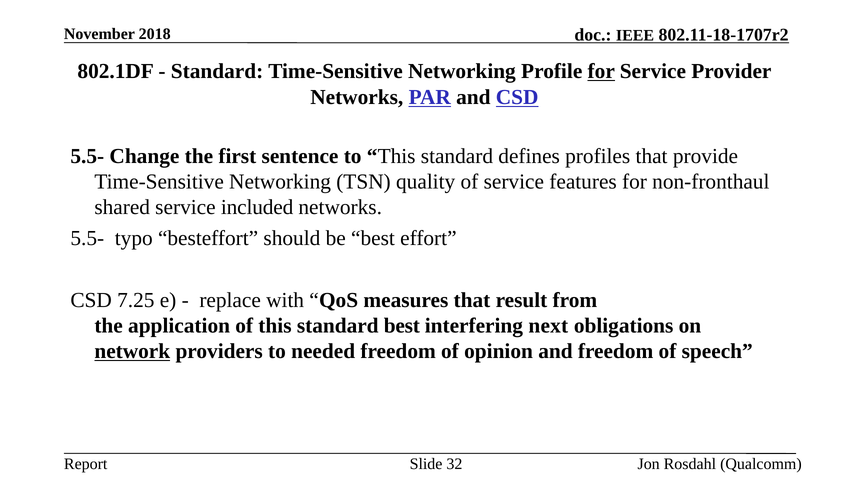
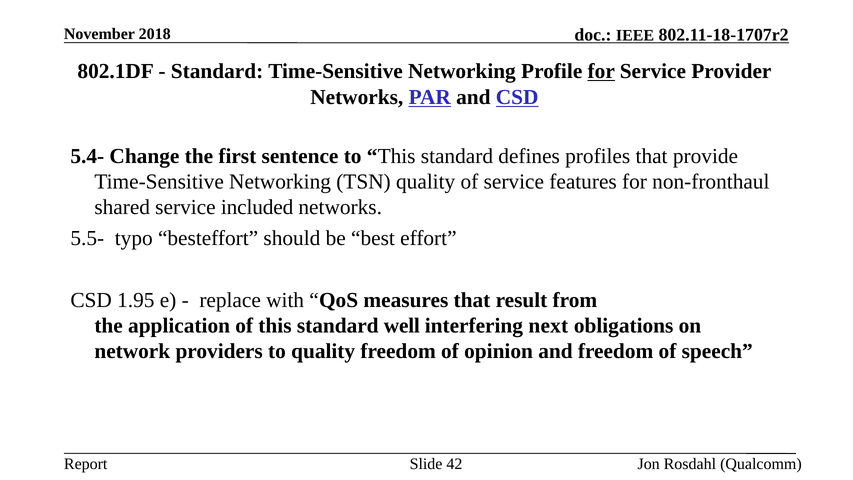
5.5-: 5.5- -> 5.4- (87, 156)
7.25: 7.25 -> 1.95 (136, 300)
standard best: best -> well (402, 326)
network underline: present -> none (132, 351)
to needed: needed -> quality (323, 351)
32: 32 -> 42 (454, 464)
